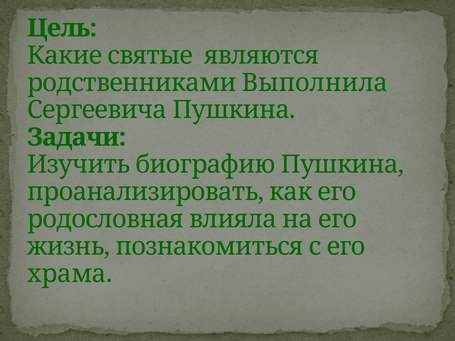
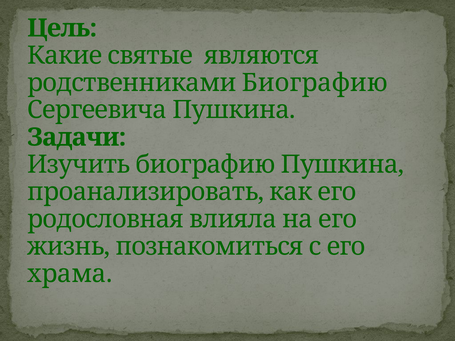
родственниками Выполнила: Выполнила -> Биографию (315, 83)
